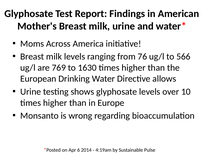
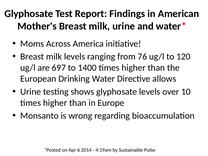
566: 566 -> 120 (183, 57)
769: 769 -> 697 (59, 68)
1630: 1630 -> 1400 (87, 68)
